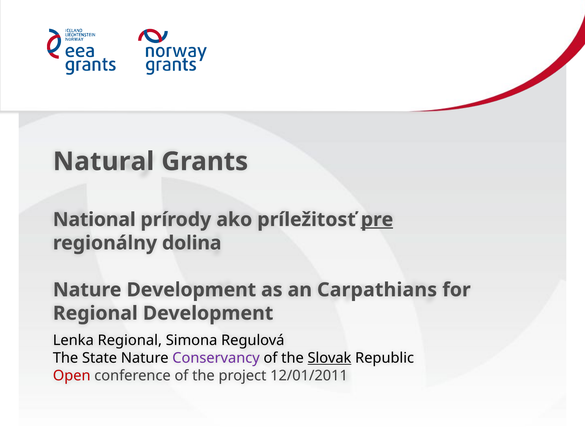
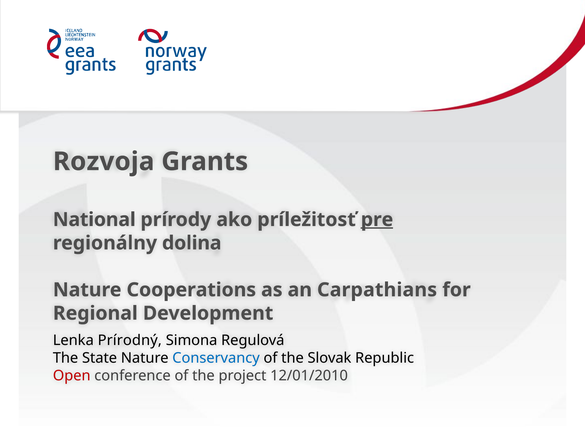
Natural: Natural -> Rozvoja (104, 161)
Nature Development: Development -> Cooperations (191, 290)
Lenka Regional: Regional -> Prírodný (130, 340)
Conservancy colour: purple -> blue (216, 358)
Slovak underline: present -> none (329, 358)
12/01/2011: 12/01/2011 -> 12/01/2010 (309, 375)
